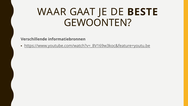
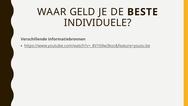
GAAT: GAAT -> GELD (82, 12)
GEWOONTEN: GEWOONTEN -> INDIVIDUELE (98, 23)
